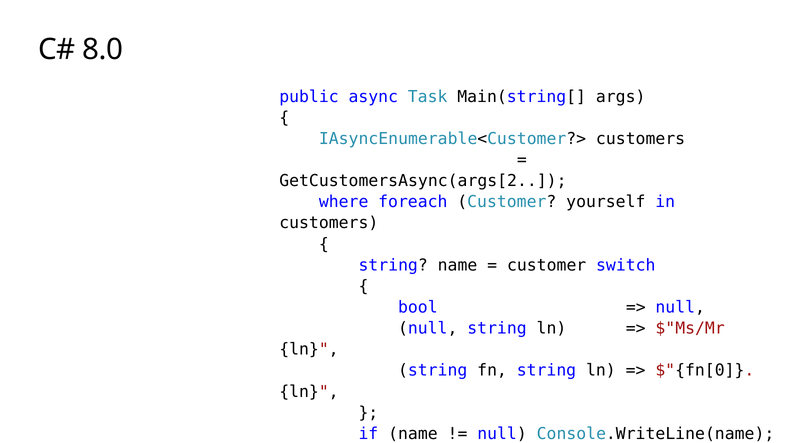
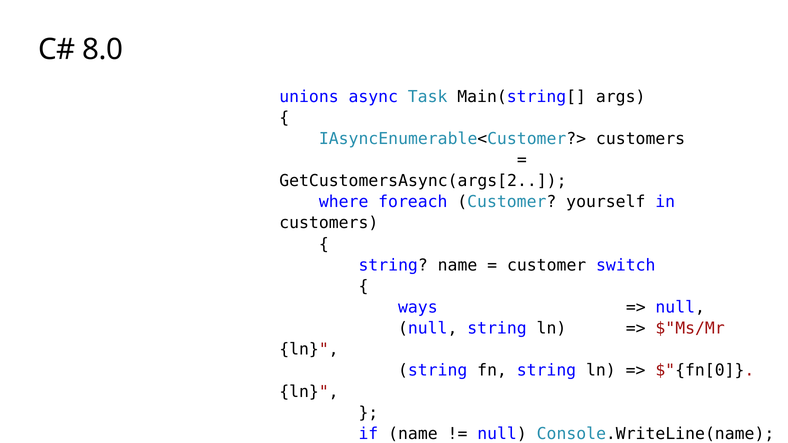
public: public -> unions (309, 97)
bool: bool -> ways (418, 308)
